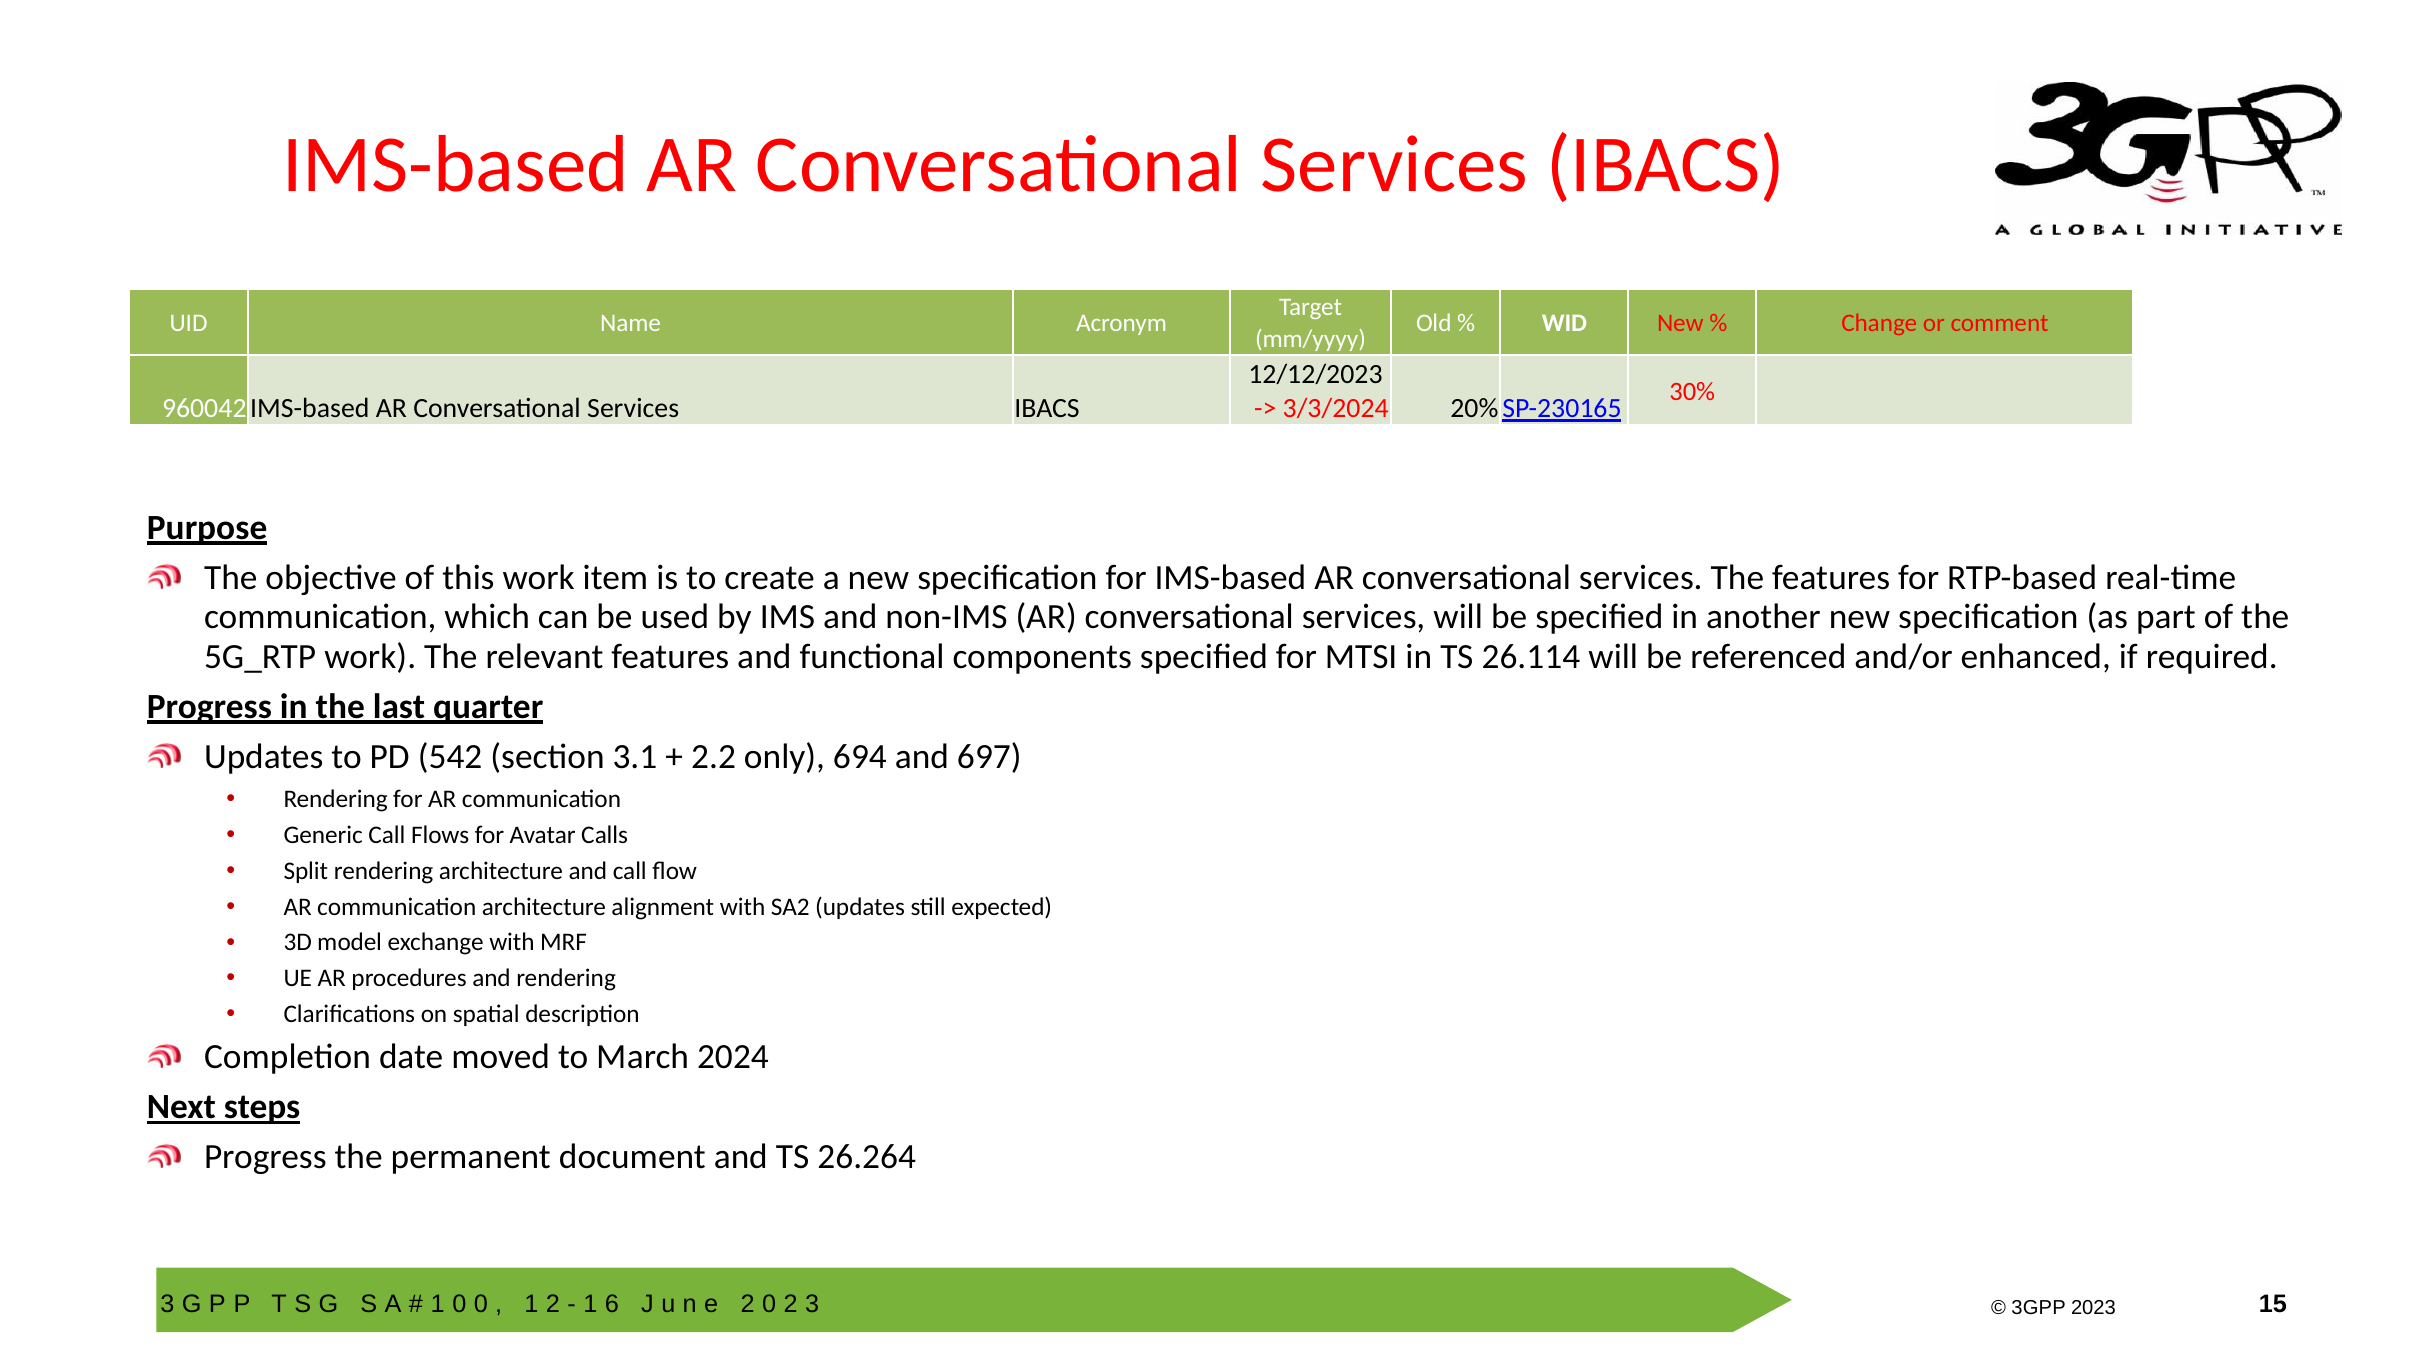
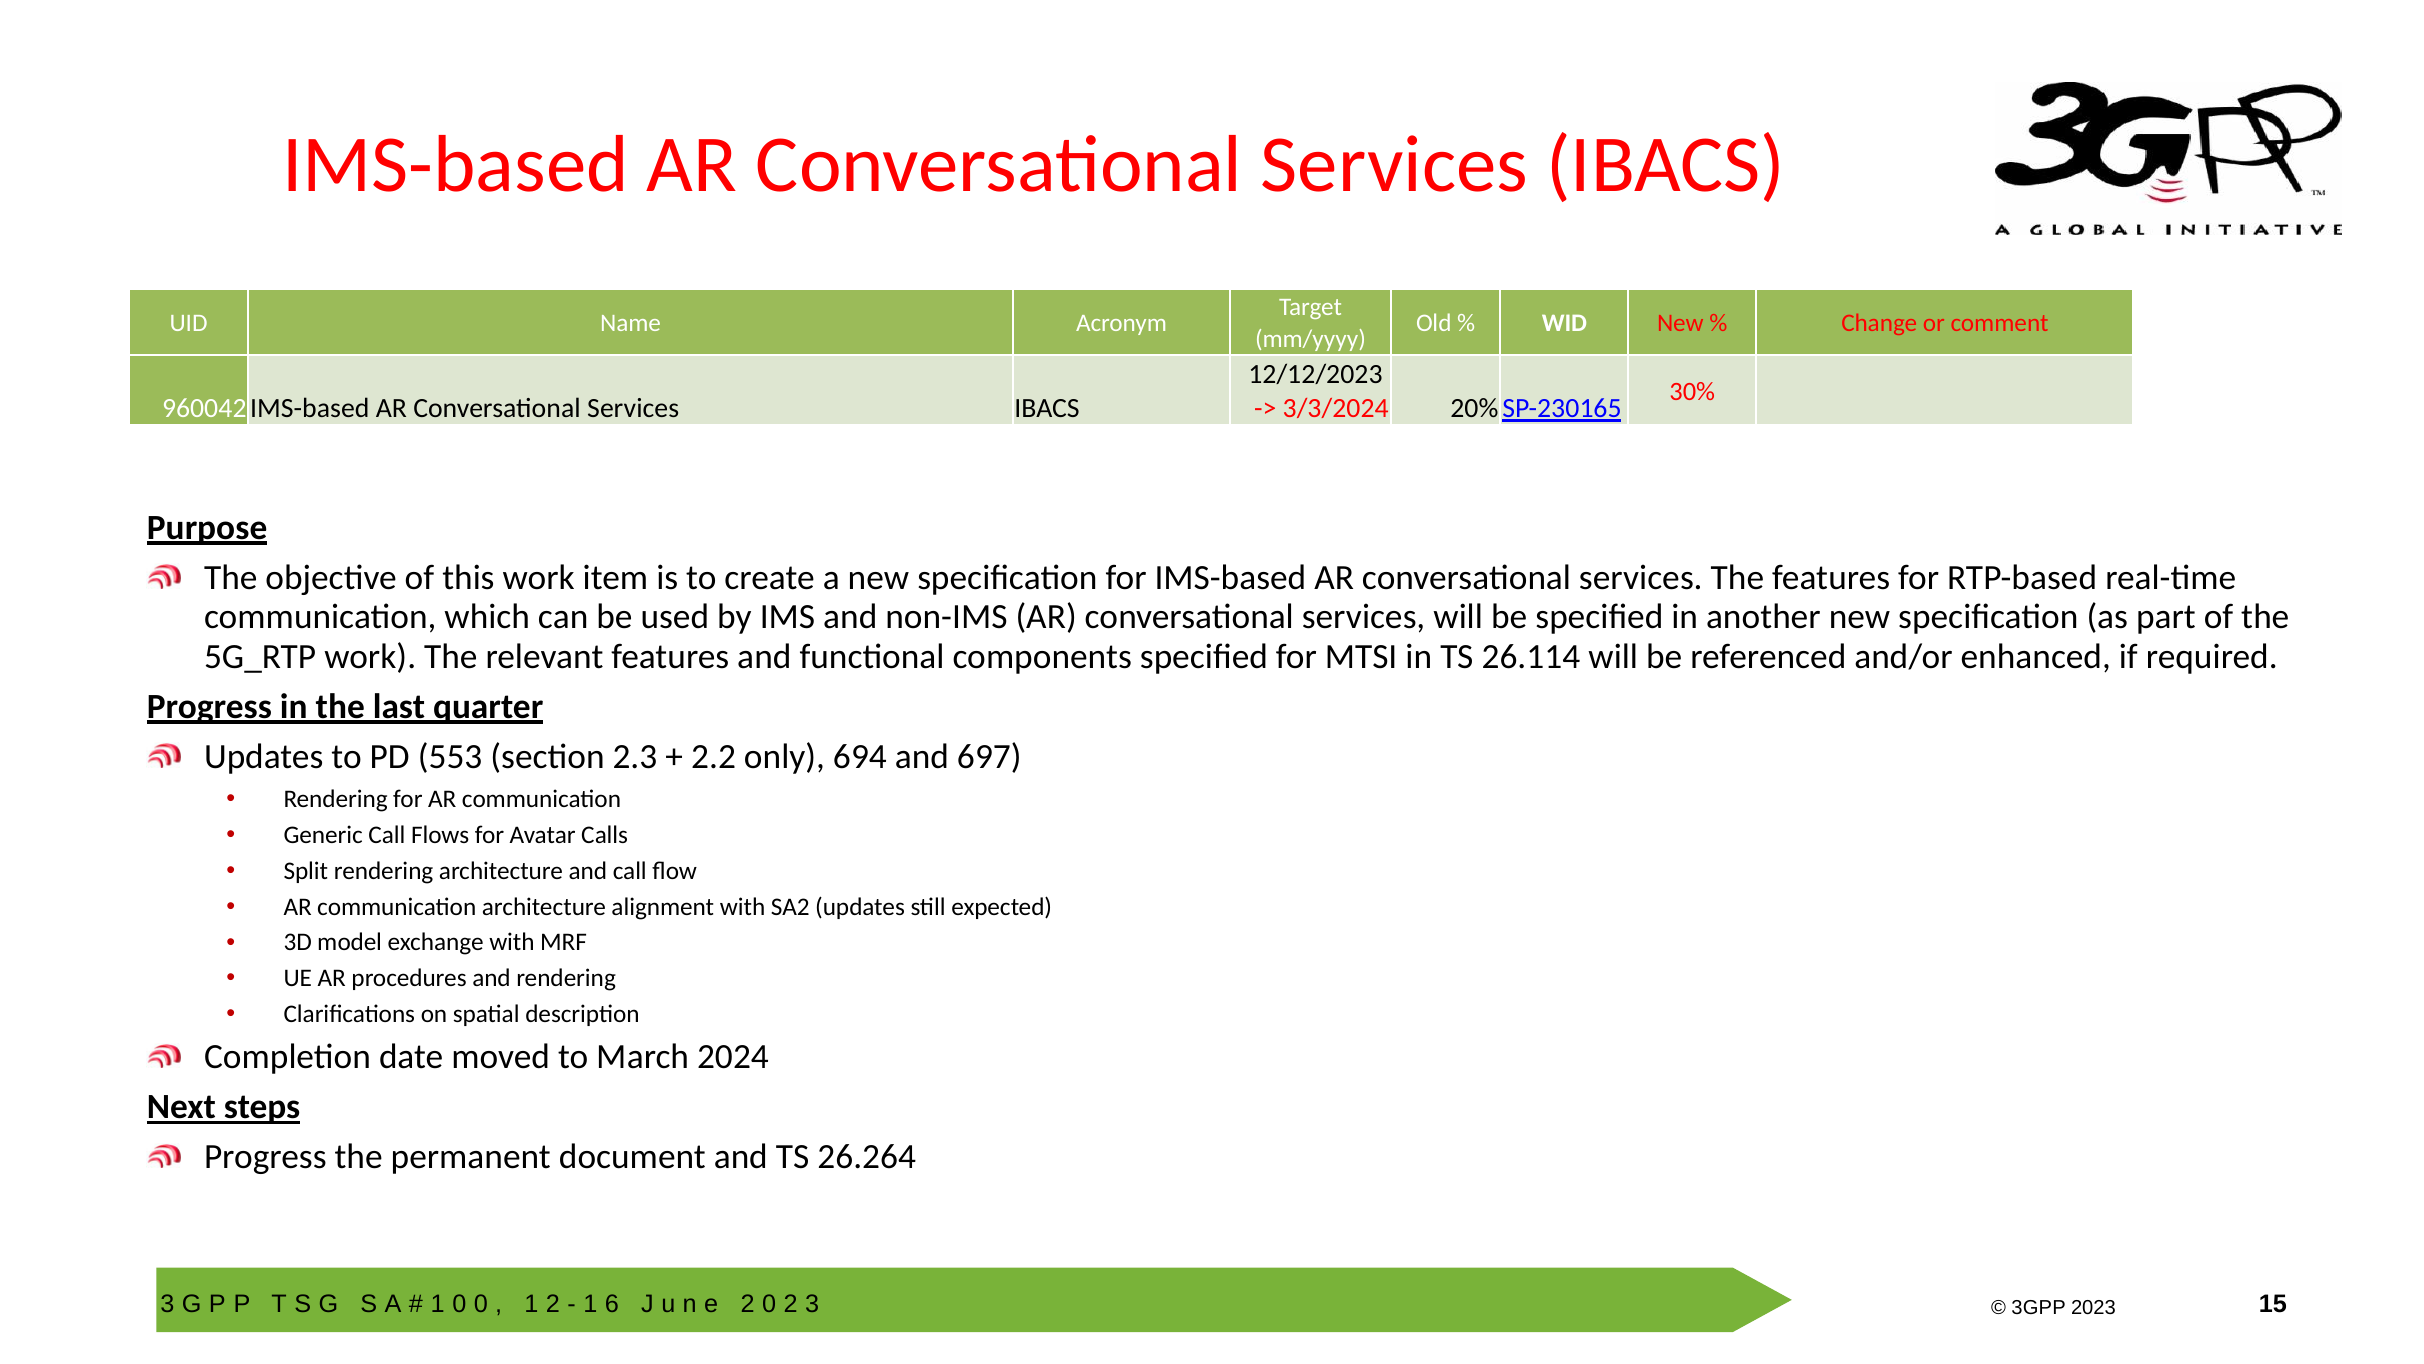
542: 542 -> 553 (450, 756)
3.1: 3.1 -> 2.3 (635, 756)
